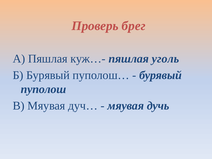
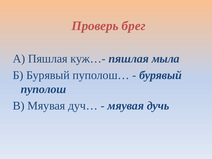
уголь: уголь -> мыла (166, 59)
